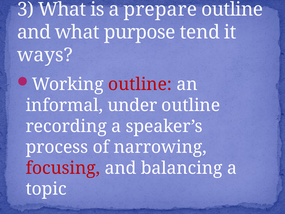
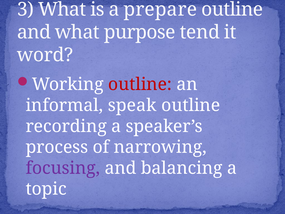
ways: ways -> word (45, 55)
under: under -> speak (132, 105)
focusing colour: red -> purple (63, 168)
